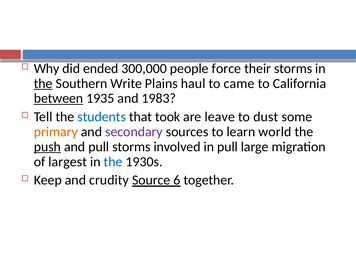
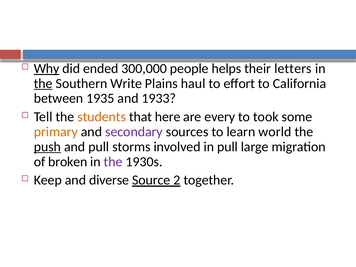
Why underline: none -> present (47, 69)
force: force -> helps (227, 69)
their storms: storms -> letters (293, 69)
came: came -> effort (239, 83)
between underline: present -> none (59, 98)
1983: 1983 -> 1933 (159, 98)
students colour: blue -> orange (102, 117)
took: took -> here (168, 117)
leave: leave -> every (220, 117)
dust: dust -> took (266, 117)
largest: largest -> broken (68, 162)
the colour: blue -> purple (113, 162)
crudity: crudity -> diverse (109, 180)
6: 6 -> 2 (177, 180)
